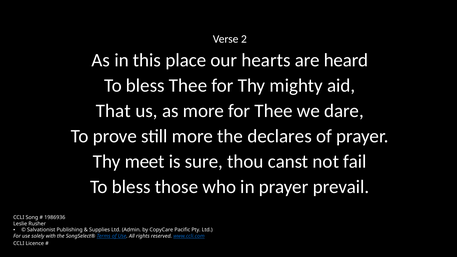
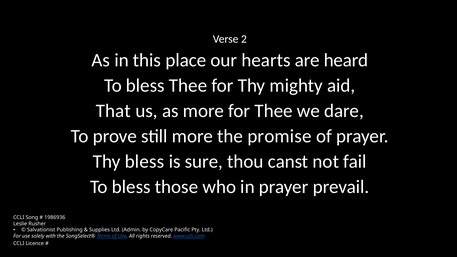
declares: declares -> promise (280, 136)
Thy meet: meet -> bless (144, 162)
